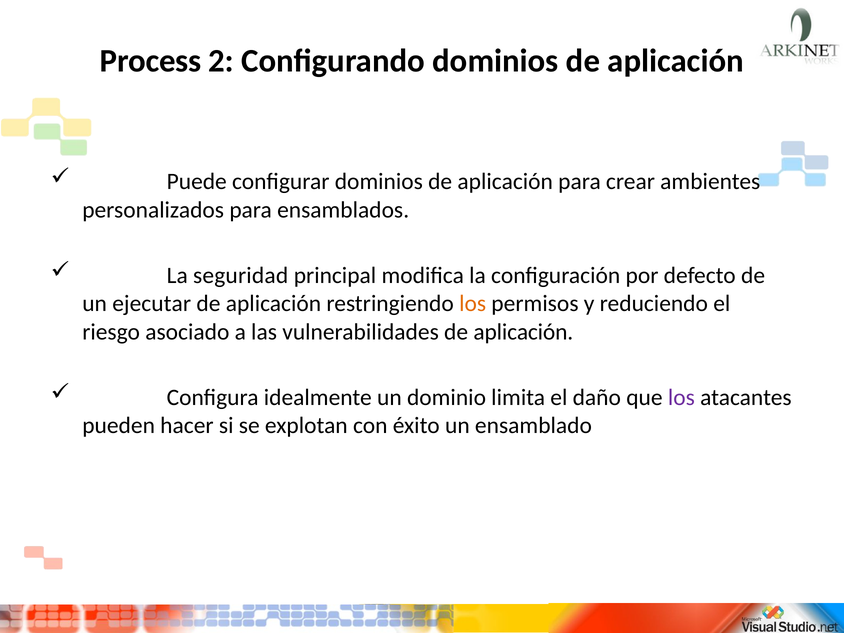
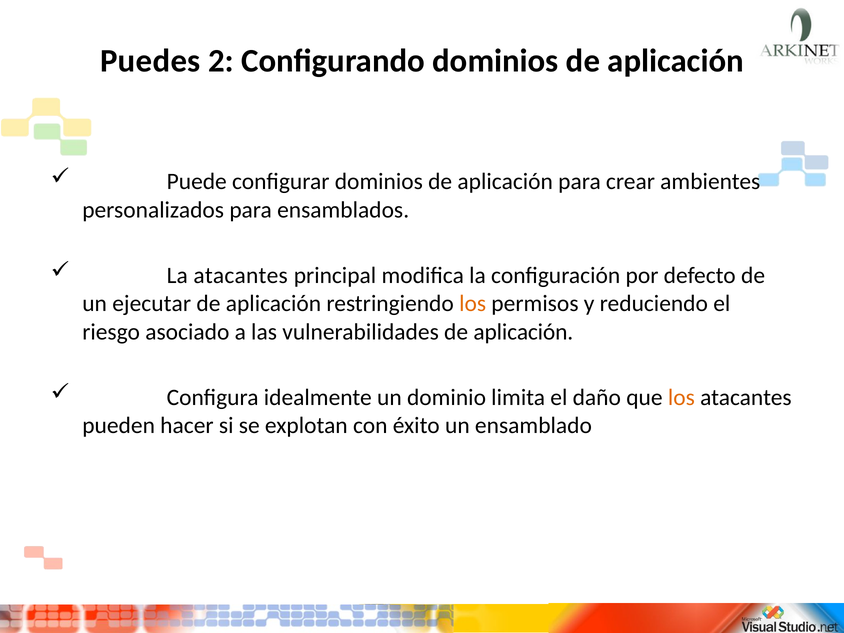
Process: Process -> Puedes (150, 61)
La seguridad: seguridad -> atacantes (241, 275)
los colour: purple -> orange (681, 397)
